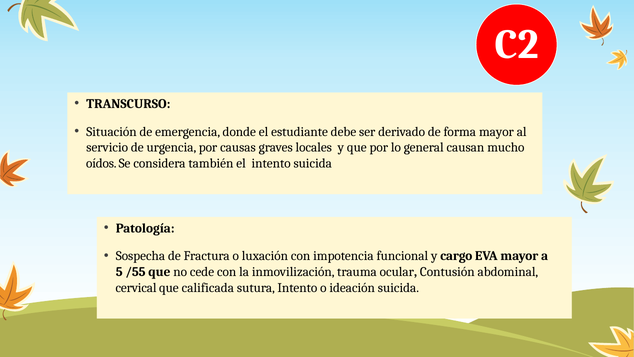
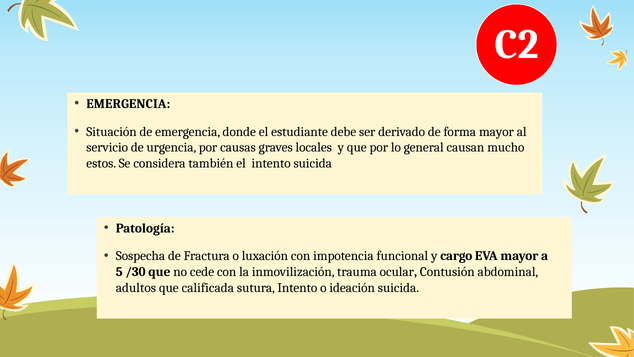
TRANSCURSO: TRANSCURSO -> EMERGENCIA (128, 104)
oídos: oídos -> estos (101, 163)
/55: /55 -> /30 (136, 272)
cervical: cervical -> adultos (136, 287)
